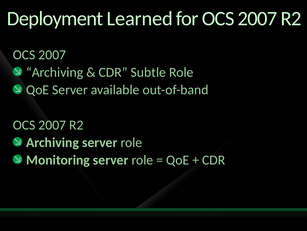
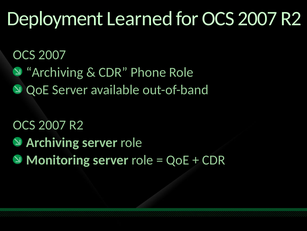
Subtle: Subtle -> Phone (148, 72)
